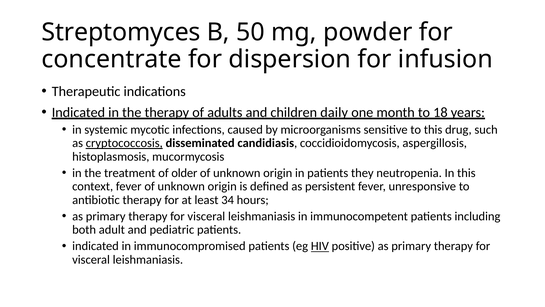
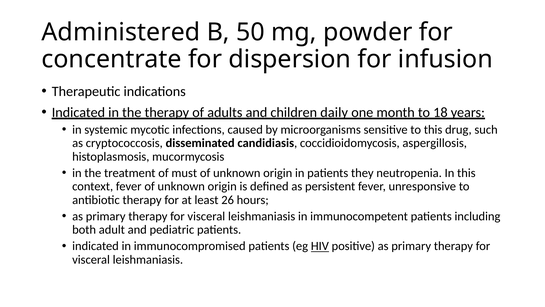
Streptomyces: Streptomyces -> Administered (121, 32)
cryptococcosis underline: present -> none (124, 143)
older: older -> must (184, 173)
34: 34 -> 26 (228, 200)
